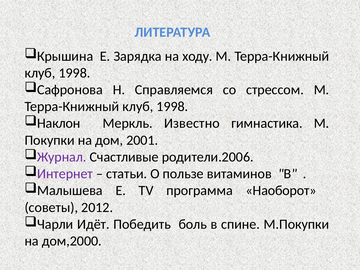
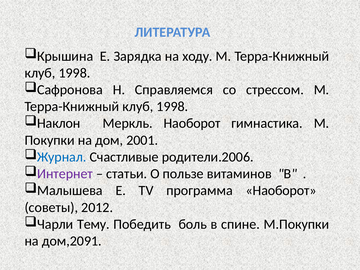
Меркль Известно: Известно -> Наоборот (192, 123)
Журнал colour: purple -> blue (62, 157)
Идёт: Идёт -> Тему (93, 224)
дом,2000: дом,2000 -> дом,2091 (72, 241)
